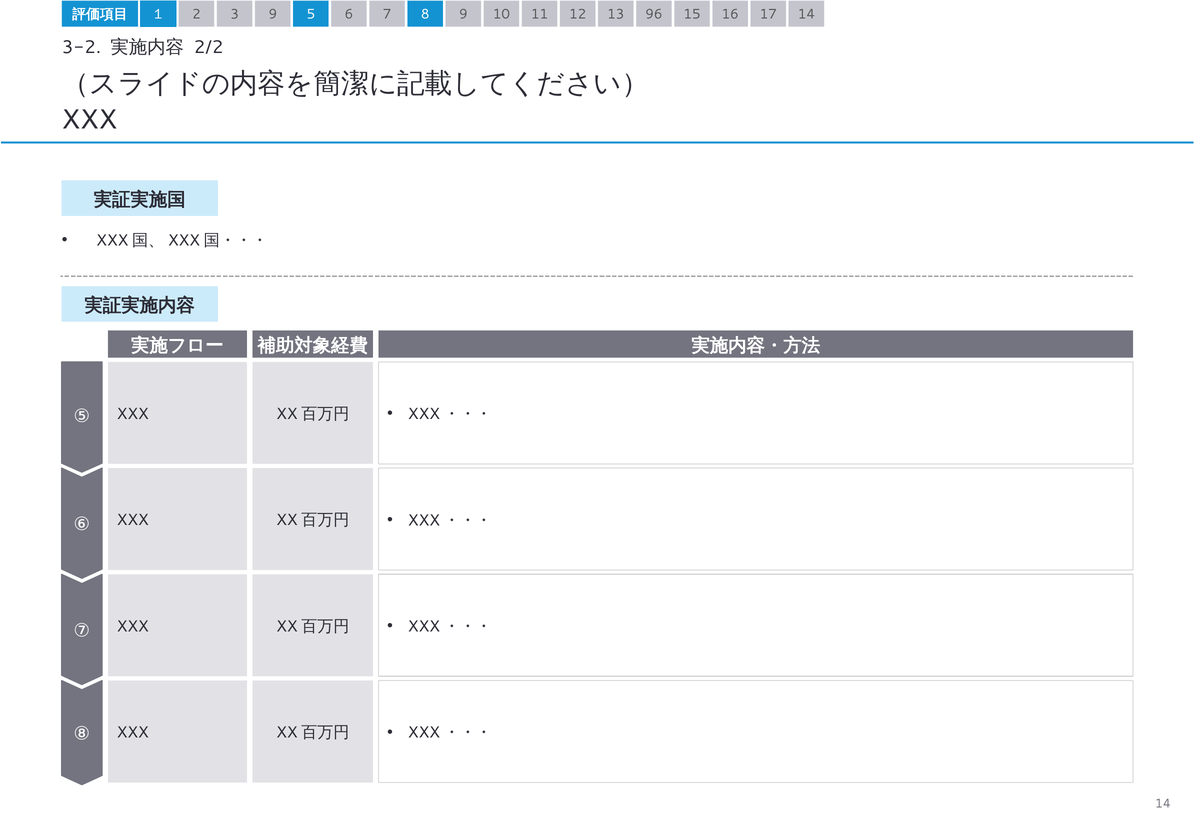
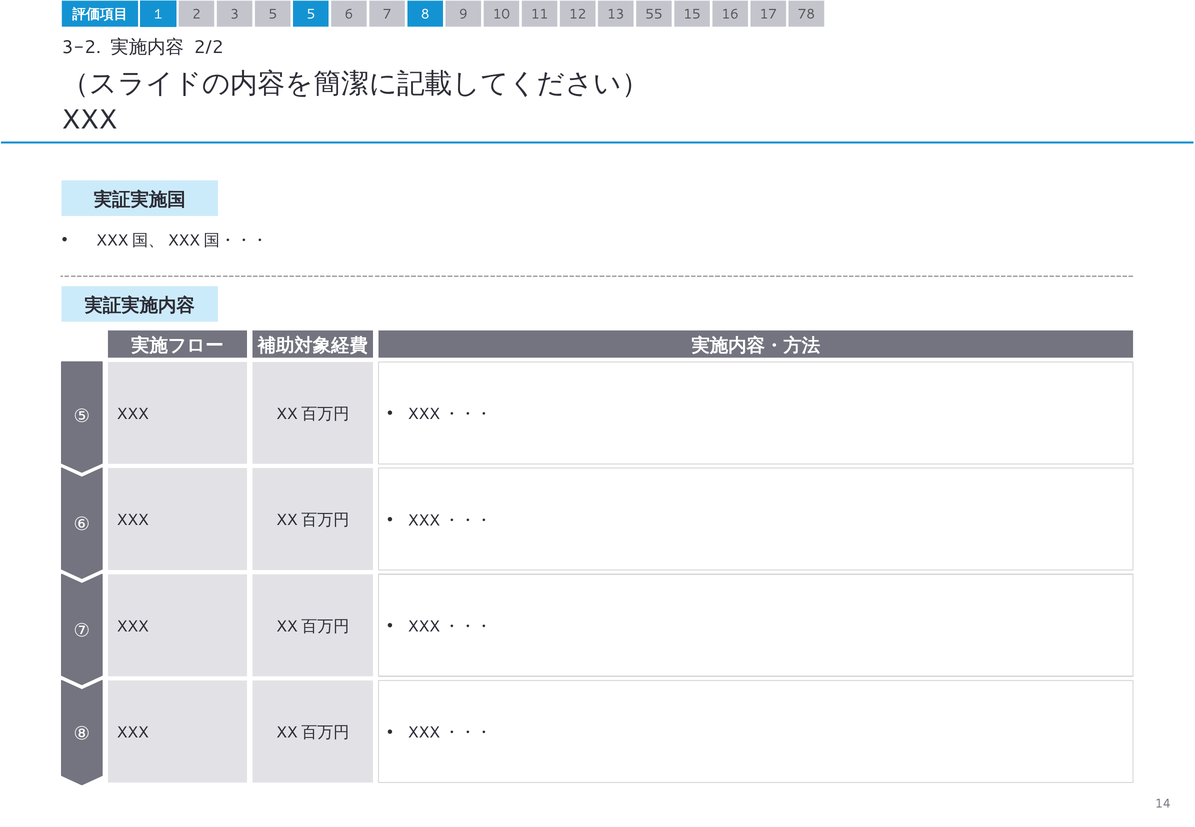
3 9: 9 -> 5 (273, 14)
96: 96 -> 55 (654, 14)
17 14: 14 -> 78 (806, 14)
